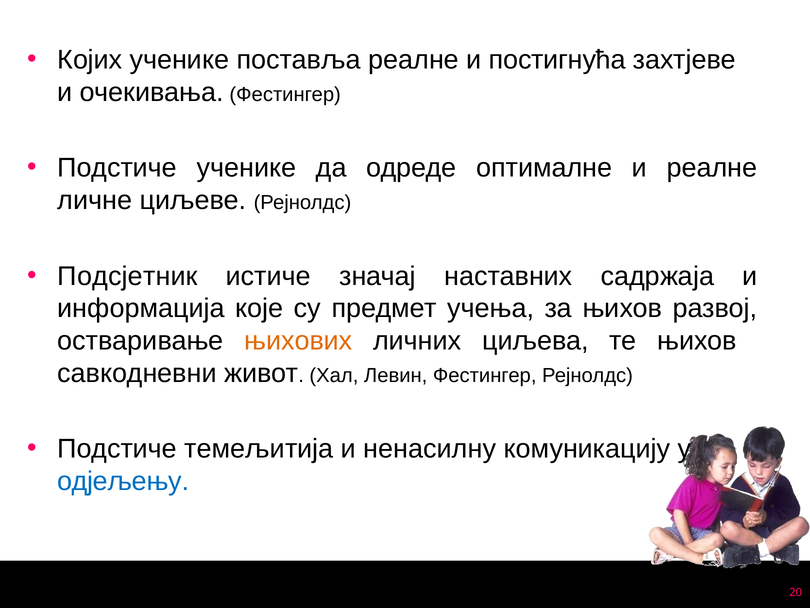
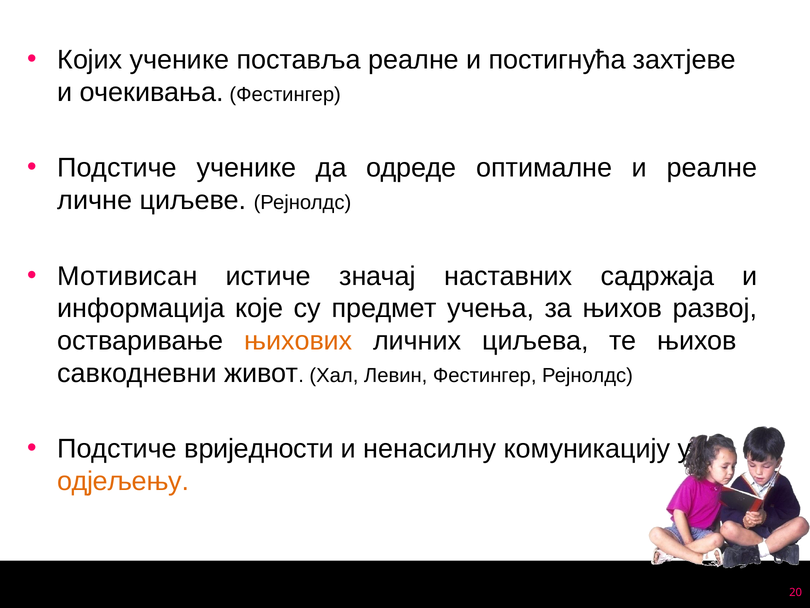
Подсјетник: Подсјетник -> Мотивисан (127, 276)
темељитија: темељитија -> вриједности (259, 449)
одјељењу colour: blue -> orange (123, 481)
